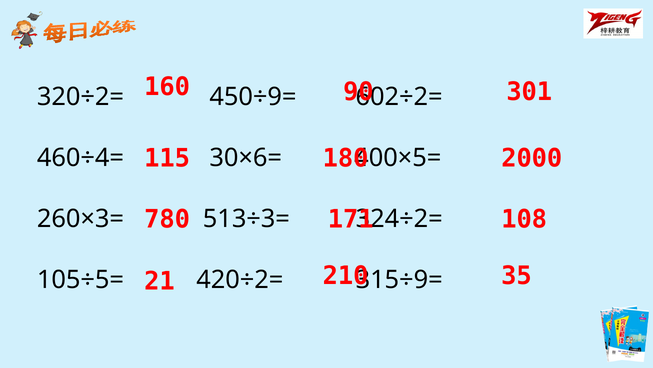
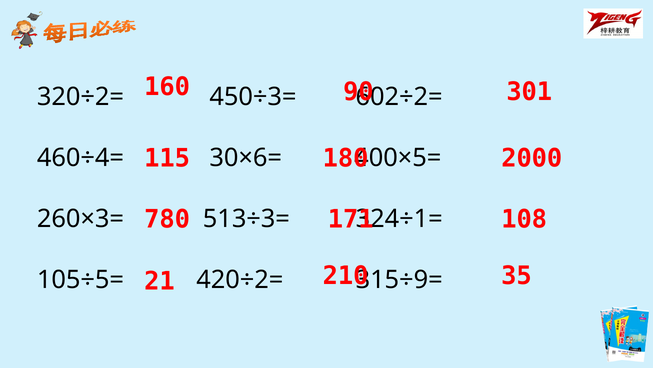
450÷9=: 450÷9= -> 450÷3= (253, 97)
324÷2=: 324÷2= -> 324÷1= (399, 219)
